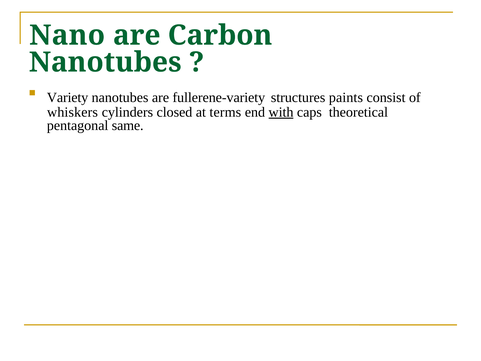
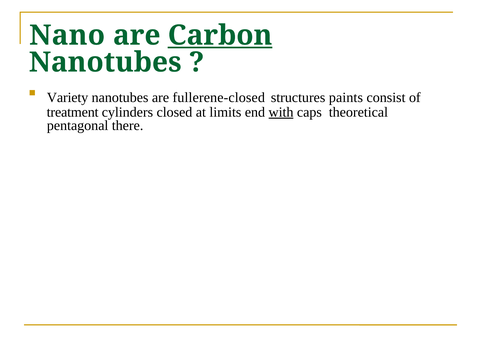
Carbon underline: none -> present (220, 35)
fullerene-variety: fullerene-variety -> fullerene-closed (219, 97)
whiskers: whiskers -> treatment (73, 112)
terms: terms -> limits (225, 112)
same: same -> there (128, 125)
